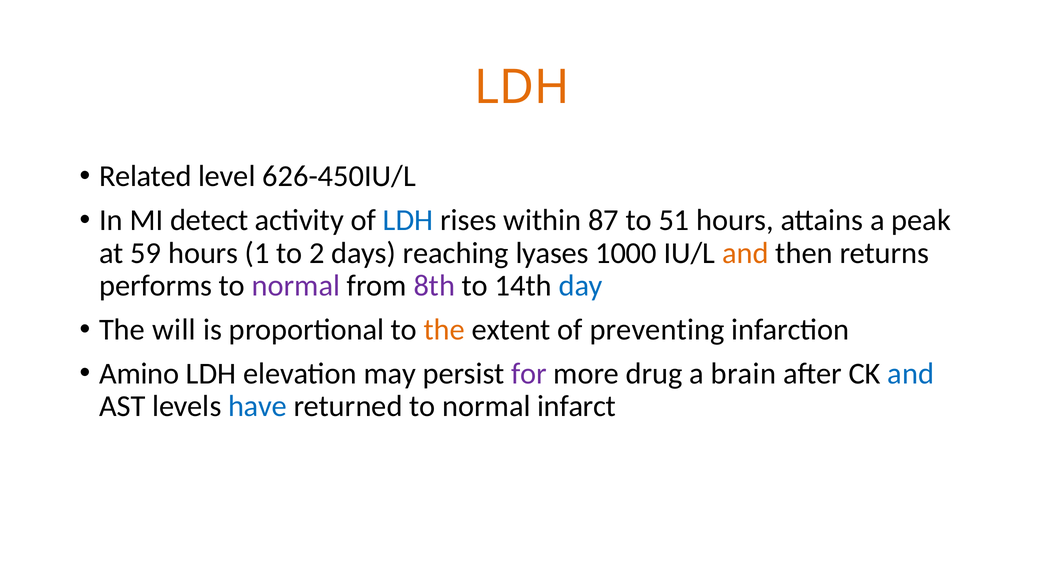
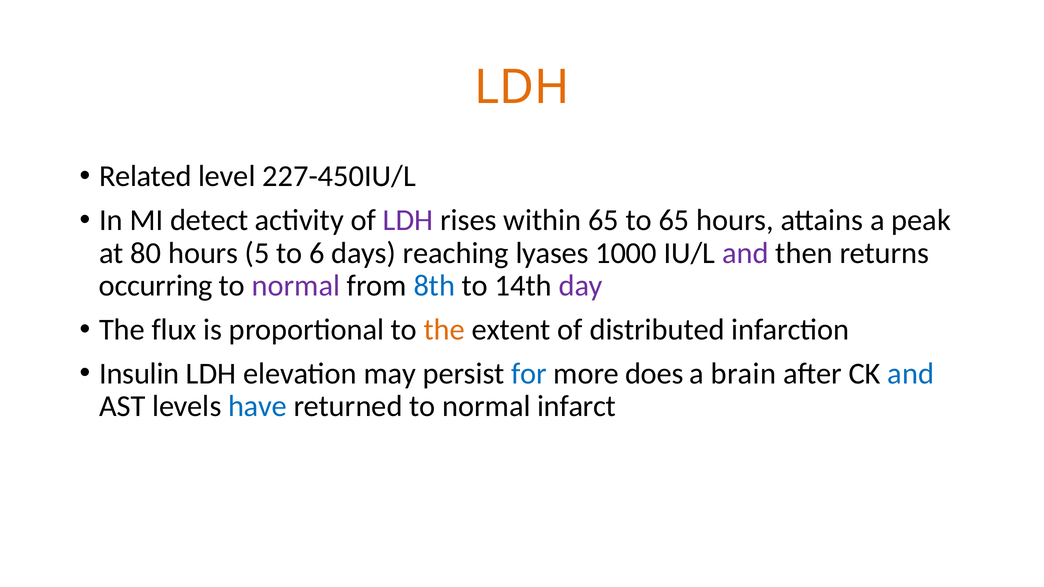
626-450IU/L: 626-450IU/L -> 227-450IU/L (339, 177)
LDH colour: blue -> purple (408, 220)
within 87: 87 -> 65 (604, 220)
to 51: 51 -> 65 (674, 220)
59: 59 -> 80 (146, 253)
1: 1 -> 5 (257, 253)
2: 2 -> 6 (317, 253)
and colour: orange -> purple (745, 253)
performs: performs -> occurring (156, 286)
8th colour: purple -> blue (434, 286)
day colour: blue -> purple (581, 286)
will: will -> flux (174, 330)
preventing: preventing -> distributed (657, 330)
Amino: Amino -> Insulin (139, 374)
for colour: purple -> blue (529, 374)
drug: drug -> does (654, 374)
